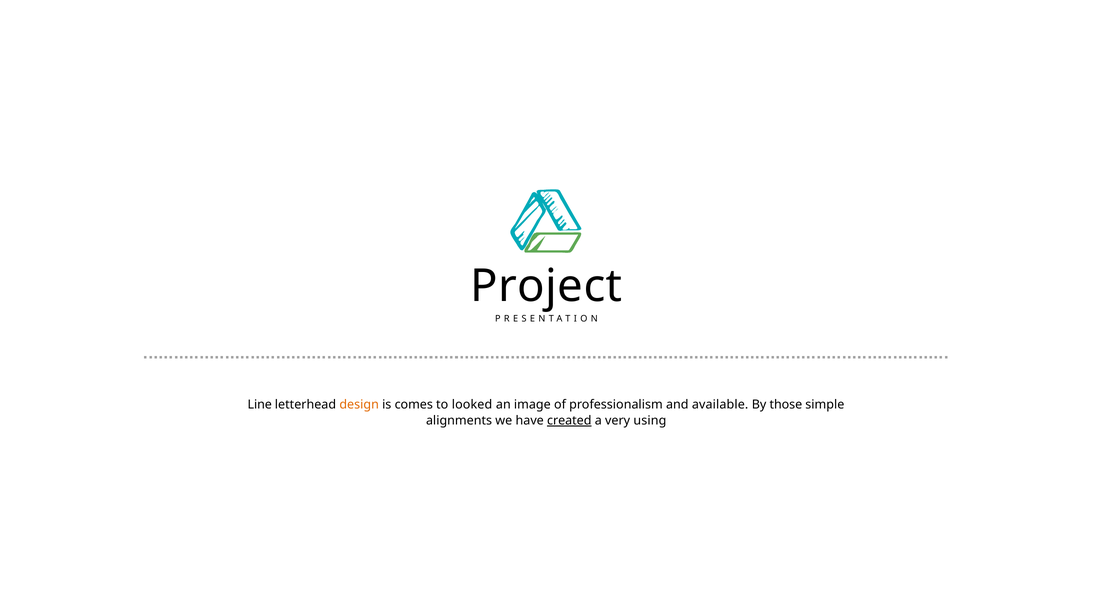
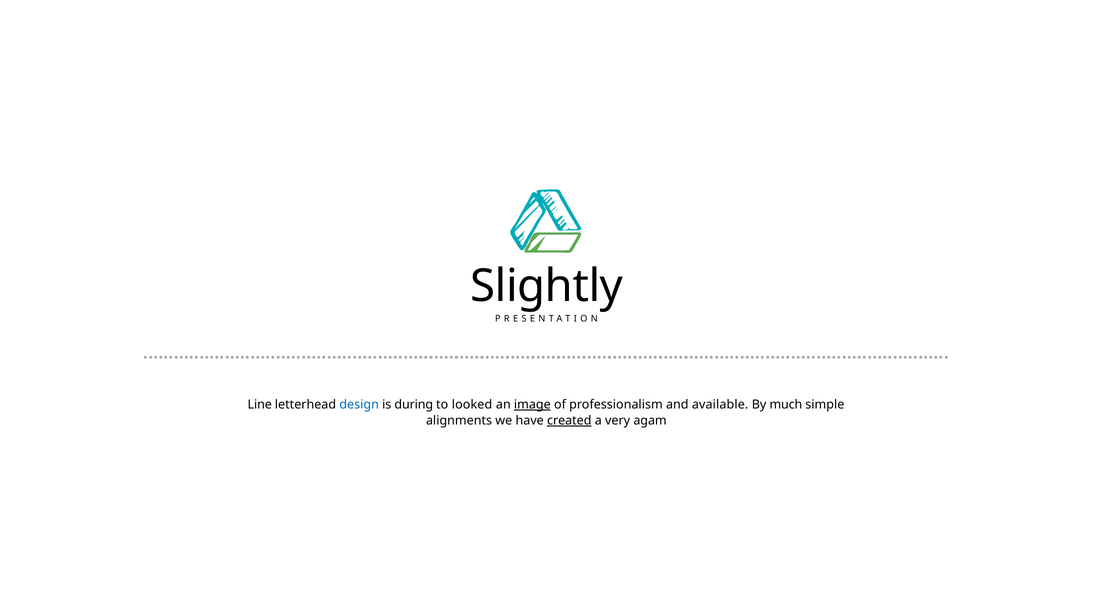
Project: Project -> Slightly (547, 286)
design colour: orange -> blue (359, 404)
comes: comes -> during (414, 404)
image underline: none -> present (532, 404)
those: those -> much (786, 404)
using: using -> agam (650, 420)
